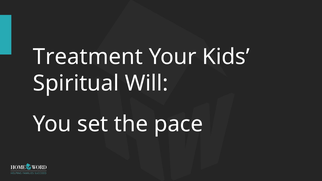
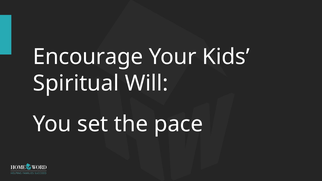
Treatment: Treatment -> Encourage (88, 57)
